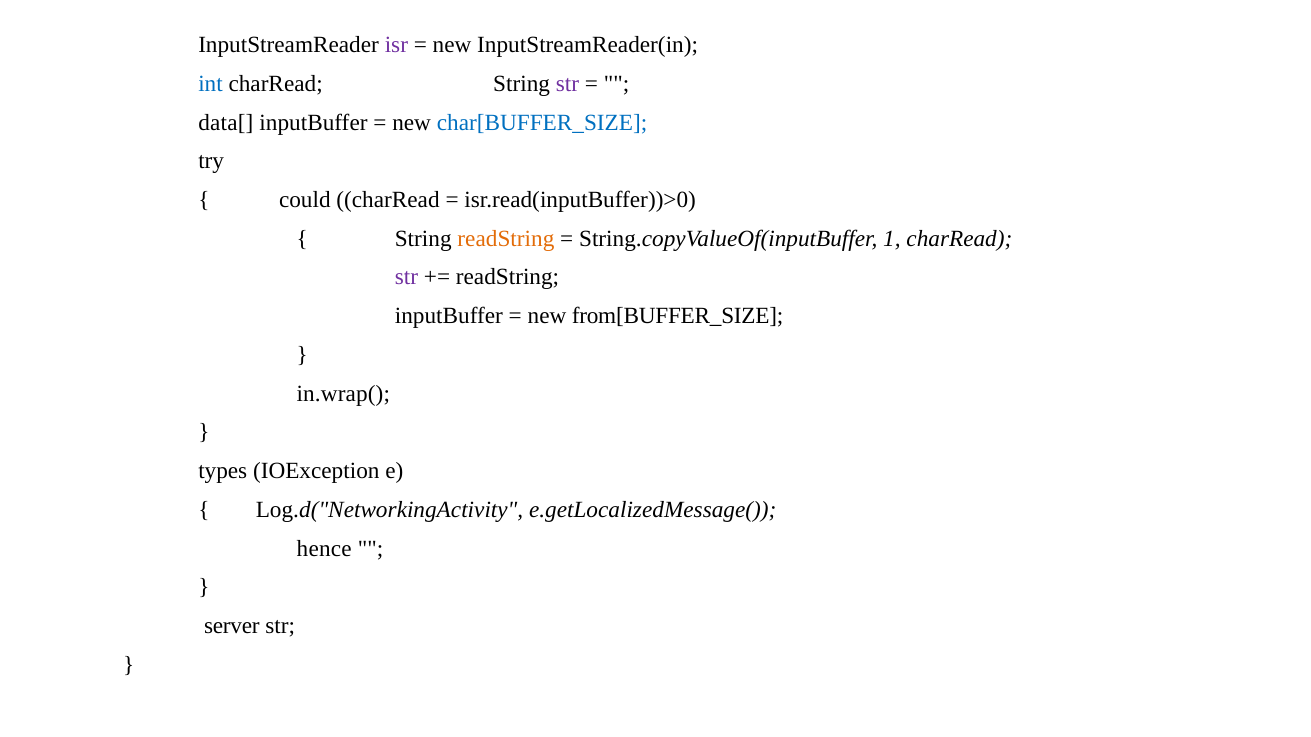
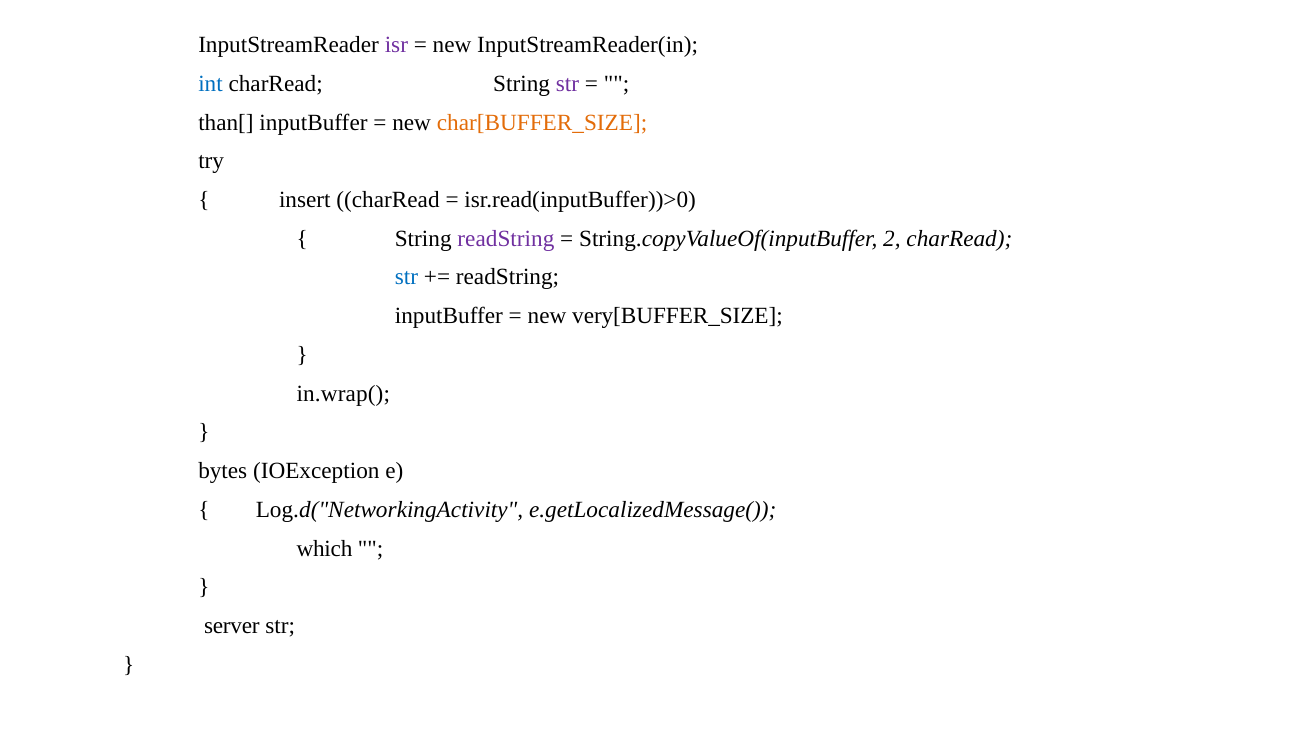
data[: data[ -> than[ (226, 122)
char[BUFFER_SIZE colour: blue -> orange (542, 122)
could: could -> insert (305, 200)
readString colour: orange -> purple (506, 239)
1: 1 -> 2 (892, 239)
str colour: purple -> blue (407, 277)
from[BUFFER_SIZE: from[BUFFER_SIZE -> very[BUFFER_SIZE (677, 316)
types: types -> bytes (223, 471)
hence: hence -> which (324, 549)
